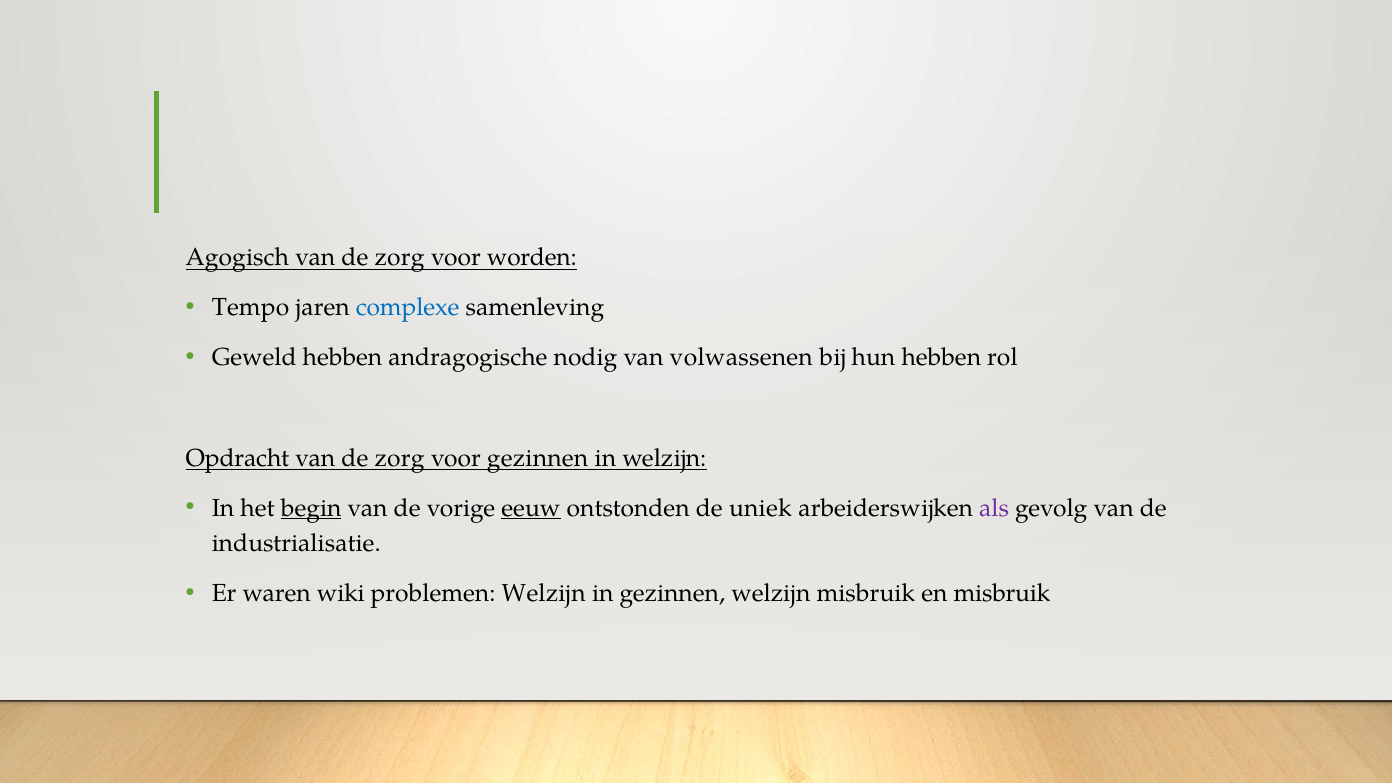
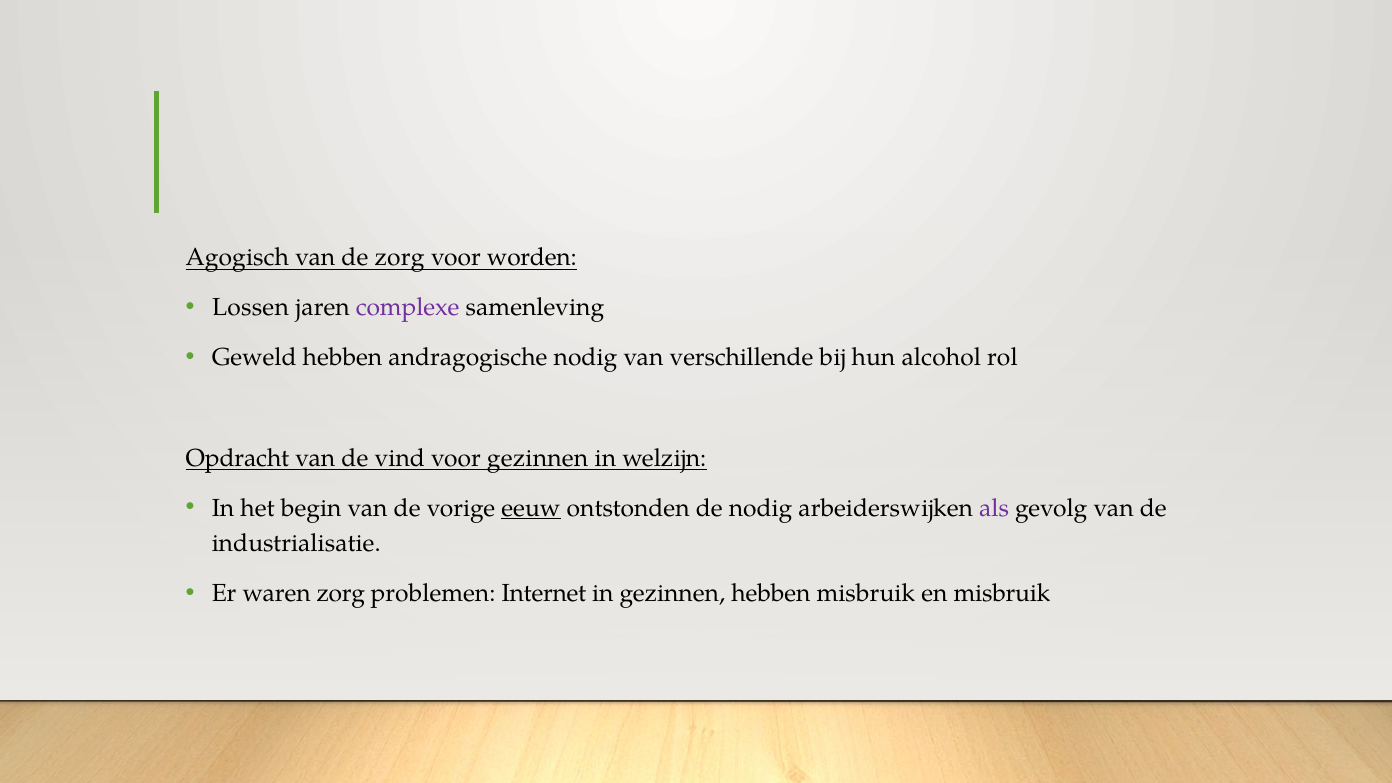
Tempo: Tempo -> Lossen (250, 308)
complexe colour: blue -> purple (408, 308)
volwassenen: volwassenen -> verschillende (741, 358)
hun hebben: hebben -> alcohol (941, 358)
zorg: zorg -> vind (400, 458)
begin underline: present -> none (311, 508)
de uniek: uniek -> nodig (761, 508)
waren wiki: wiki -> zorg (341, 593)
problemen Welzijn: Welzijn -> Internet (544, 593)
gezinnen welzijn: welzijn -> hebben (771, 593)
